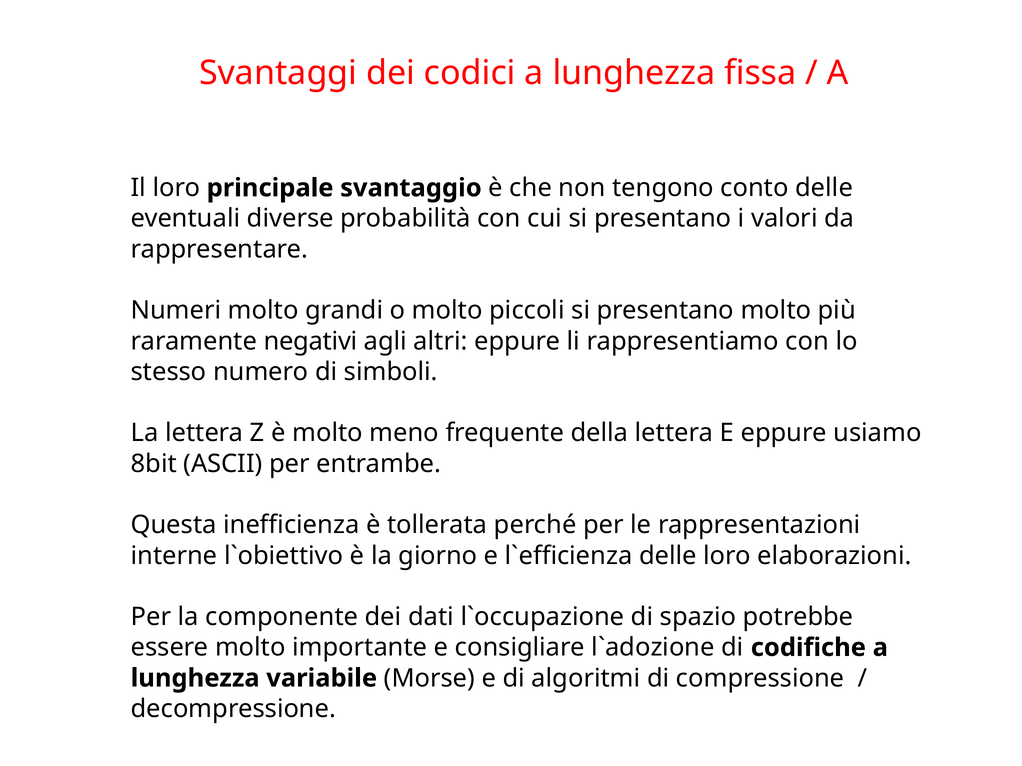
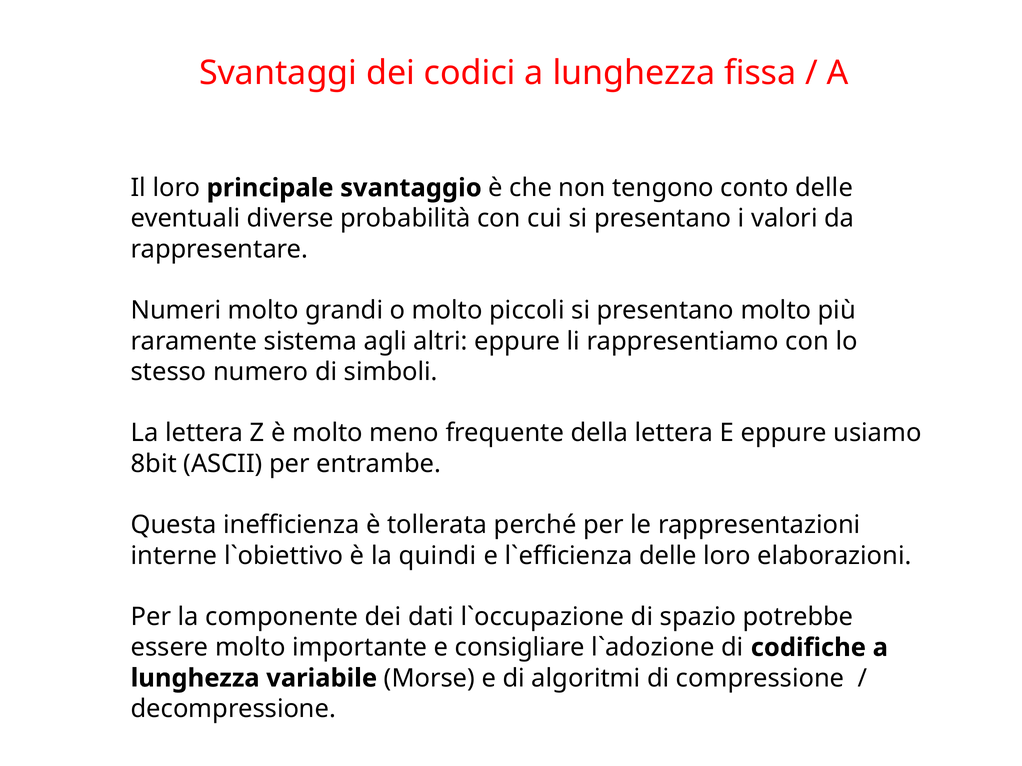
negativi: negativi -> sistema (310, 341)
giorno: giorno -> quindi (438, 556)
